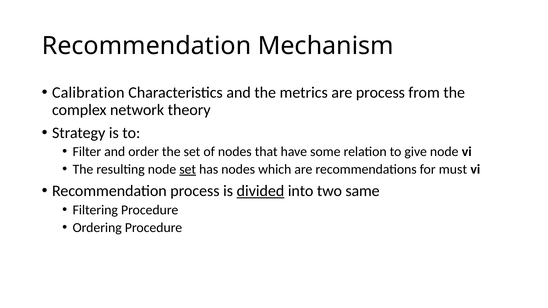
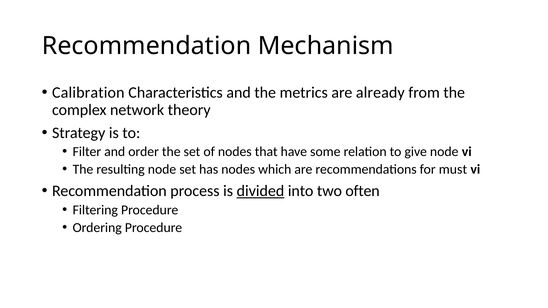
are process: process -> already (380, 93)
set underline: present -> none (188, 169)
same: same -> often (363, 191)
